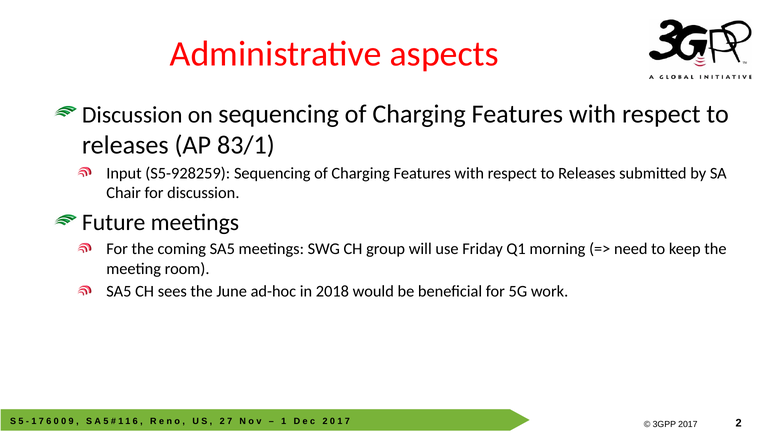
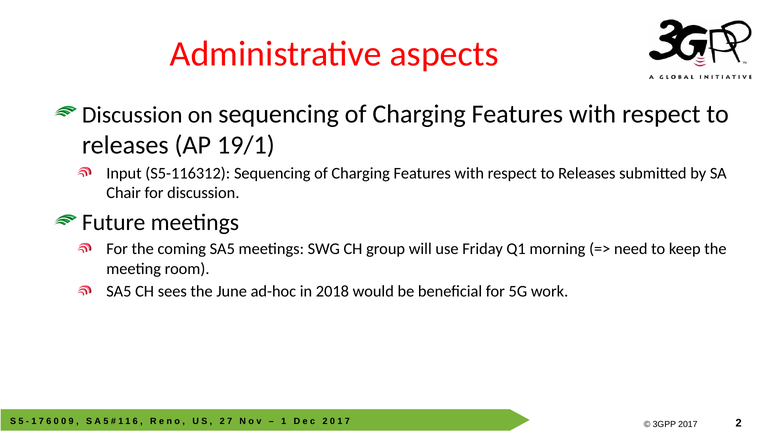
83/1: 83/1 -> 19/1 (246, 145)
S5-928259: S5-928259 -> S5-116312 (188, 173)
